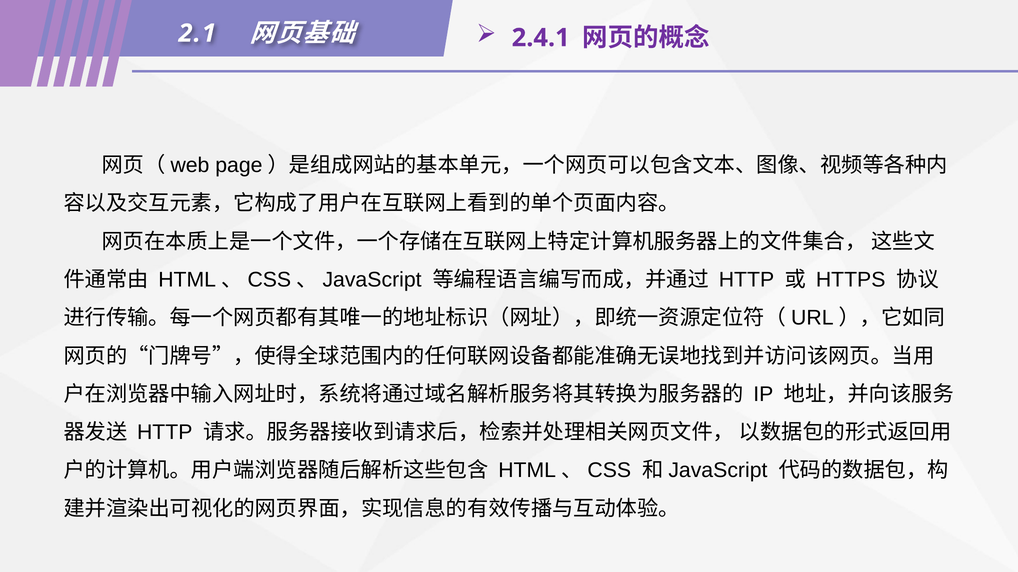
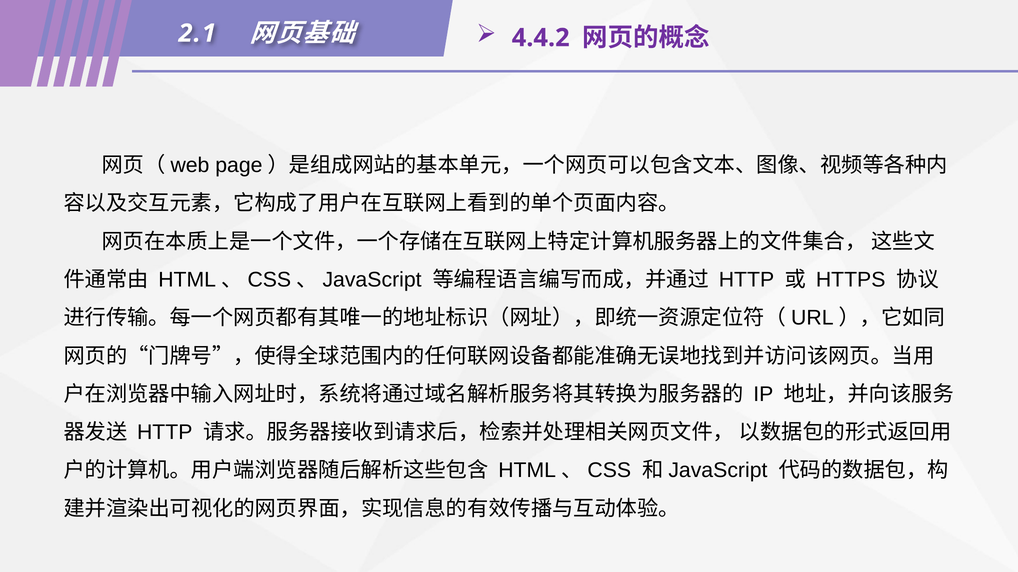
2.4.1: 2.4.1 -> 4.4.2 (541, 38)
